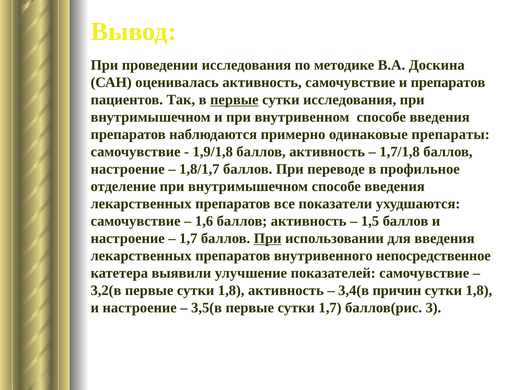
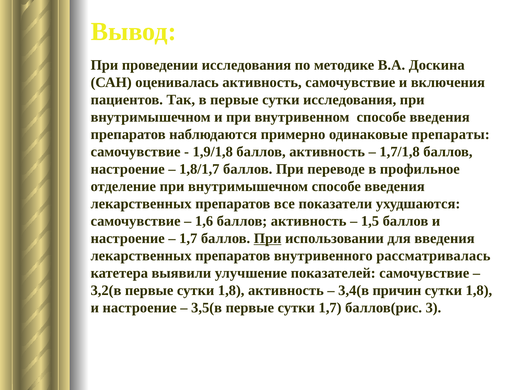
и препаратов: препаратов -> включения (448, 83)
первые underline: present -> none (234, 100)
непосредственное: непосредственное -> рассматривалась (433, 256)
